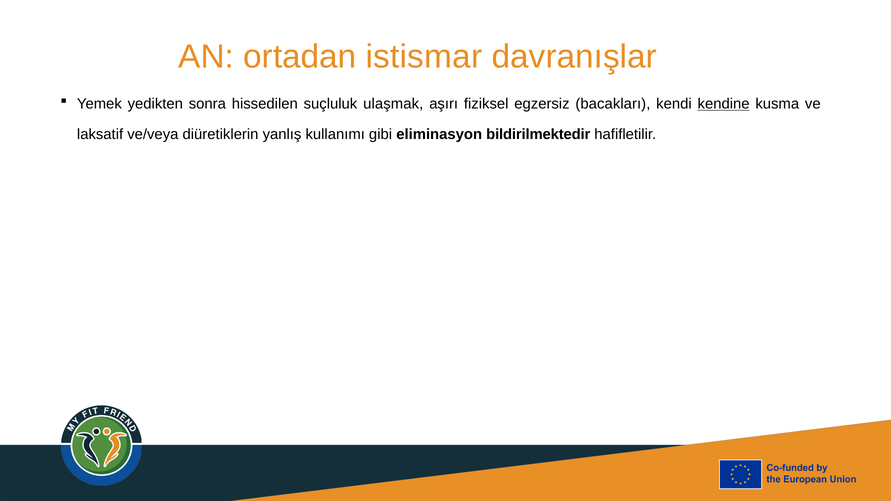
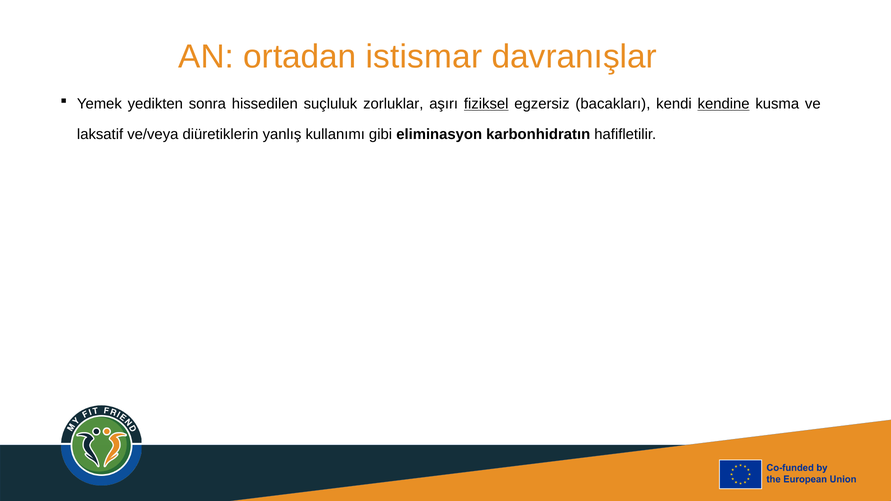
ulaşmak: ulaşmak -> zorluklar (393, 104)
fiziksel underline: none -> present (486, 104)
bildirilmektedir: bildirilmektedir -> karbonhidratın (538, 134)
